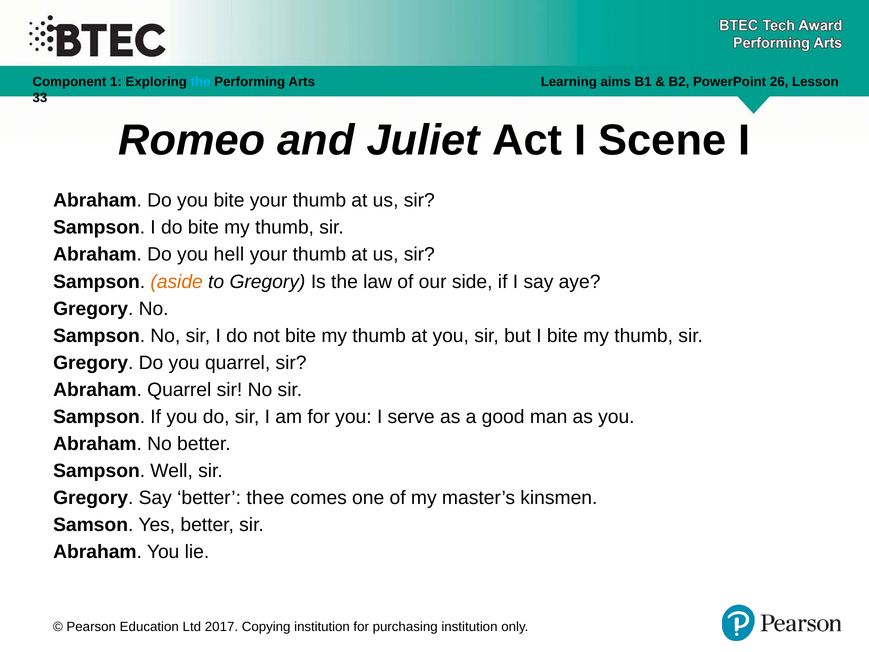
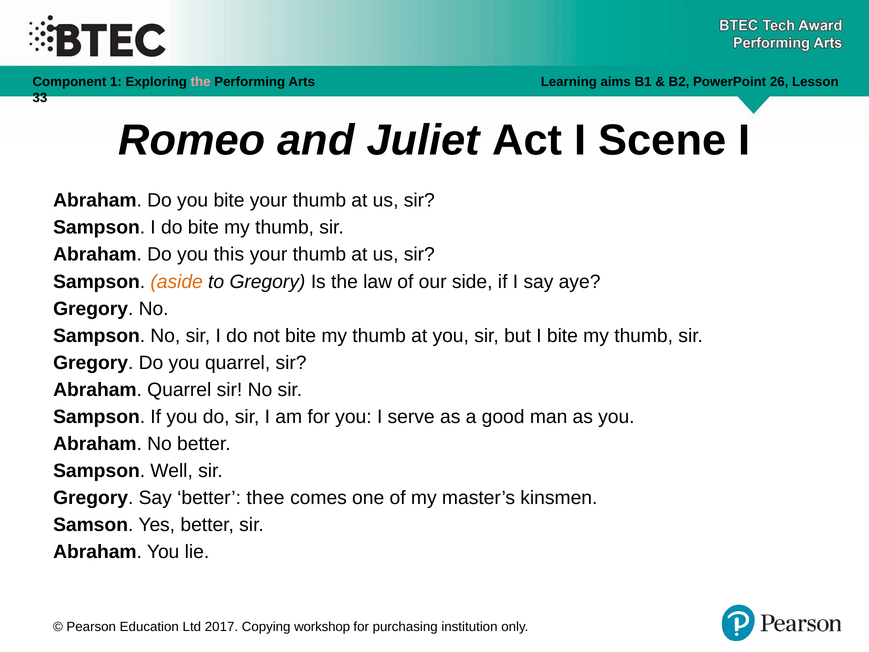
the colour: light blue -> pink (201, 82)
hell: hell -> this (229, 255)
Copying institution: institution -> workshop (322, 626)
